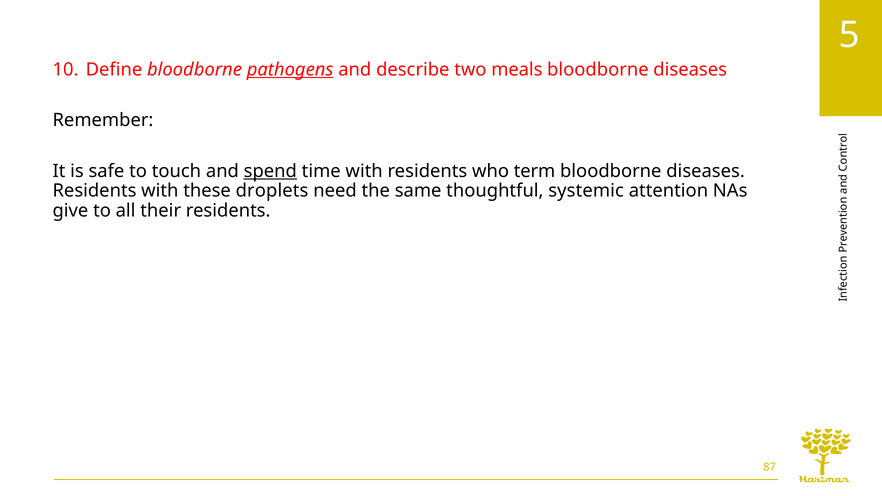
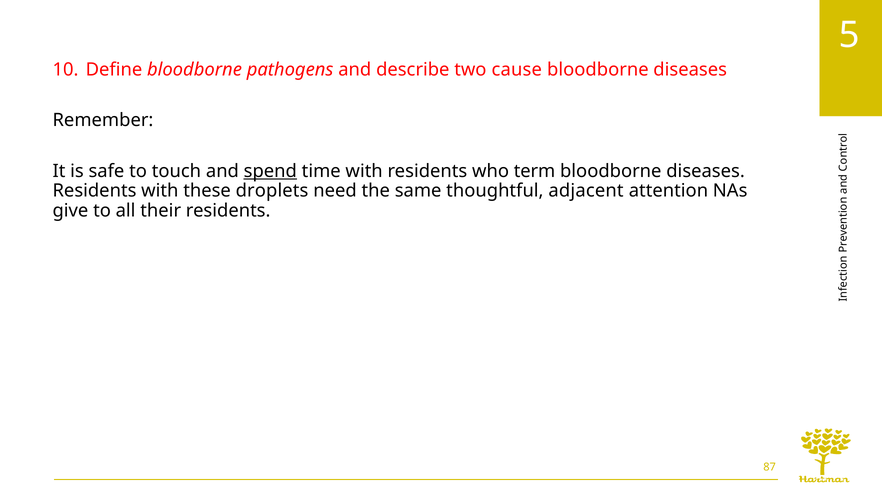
pathogens underline: present -> none (290, 70)
meals: meals -> cause (517, 70)
systemic: systemic -> adjacent (586, 191)
